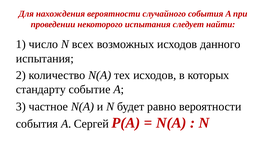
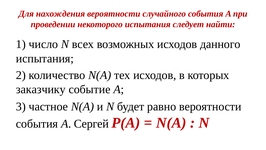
стандарту: стандарту -> заказчику (41, 89)
